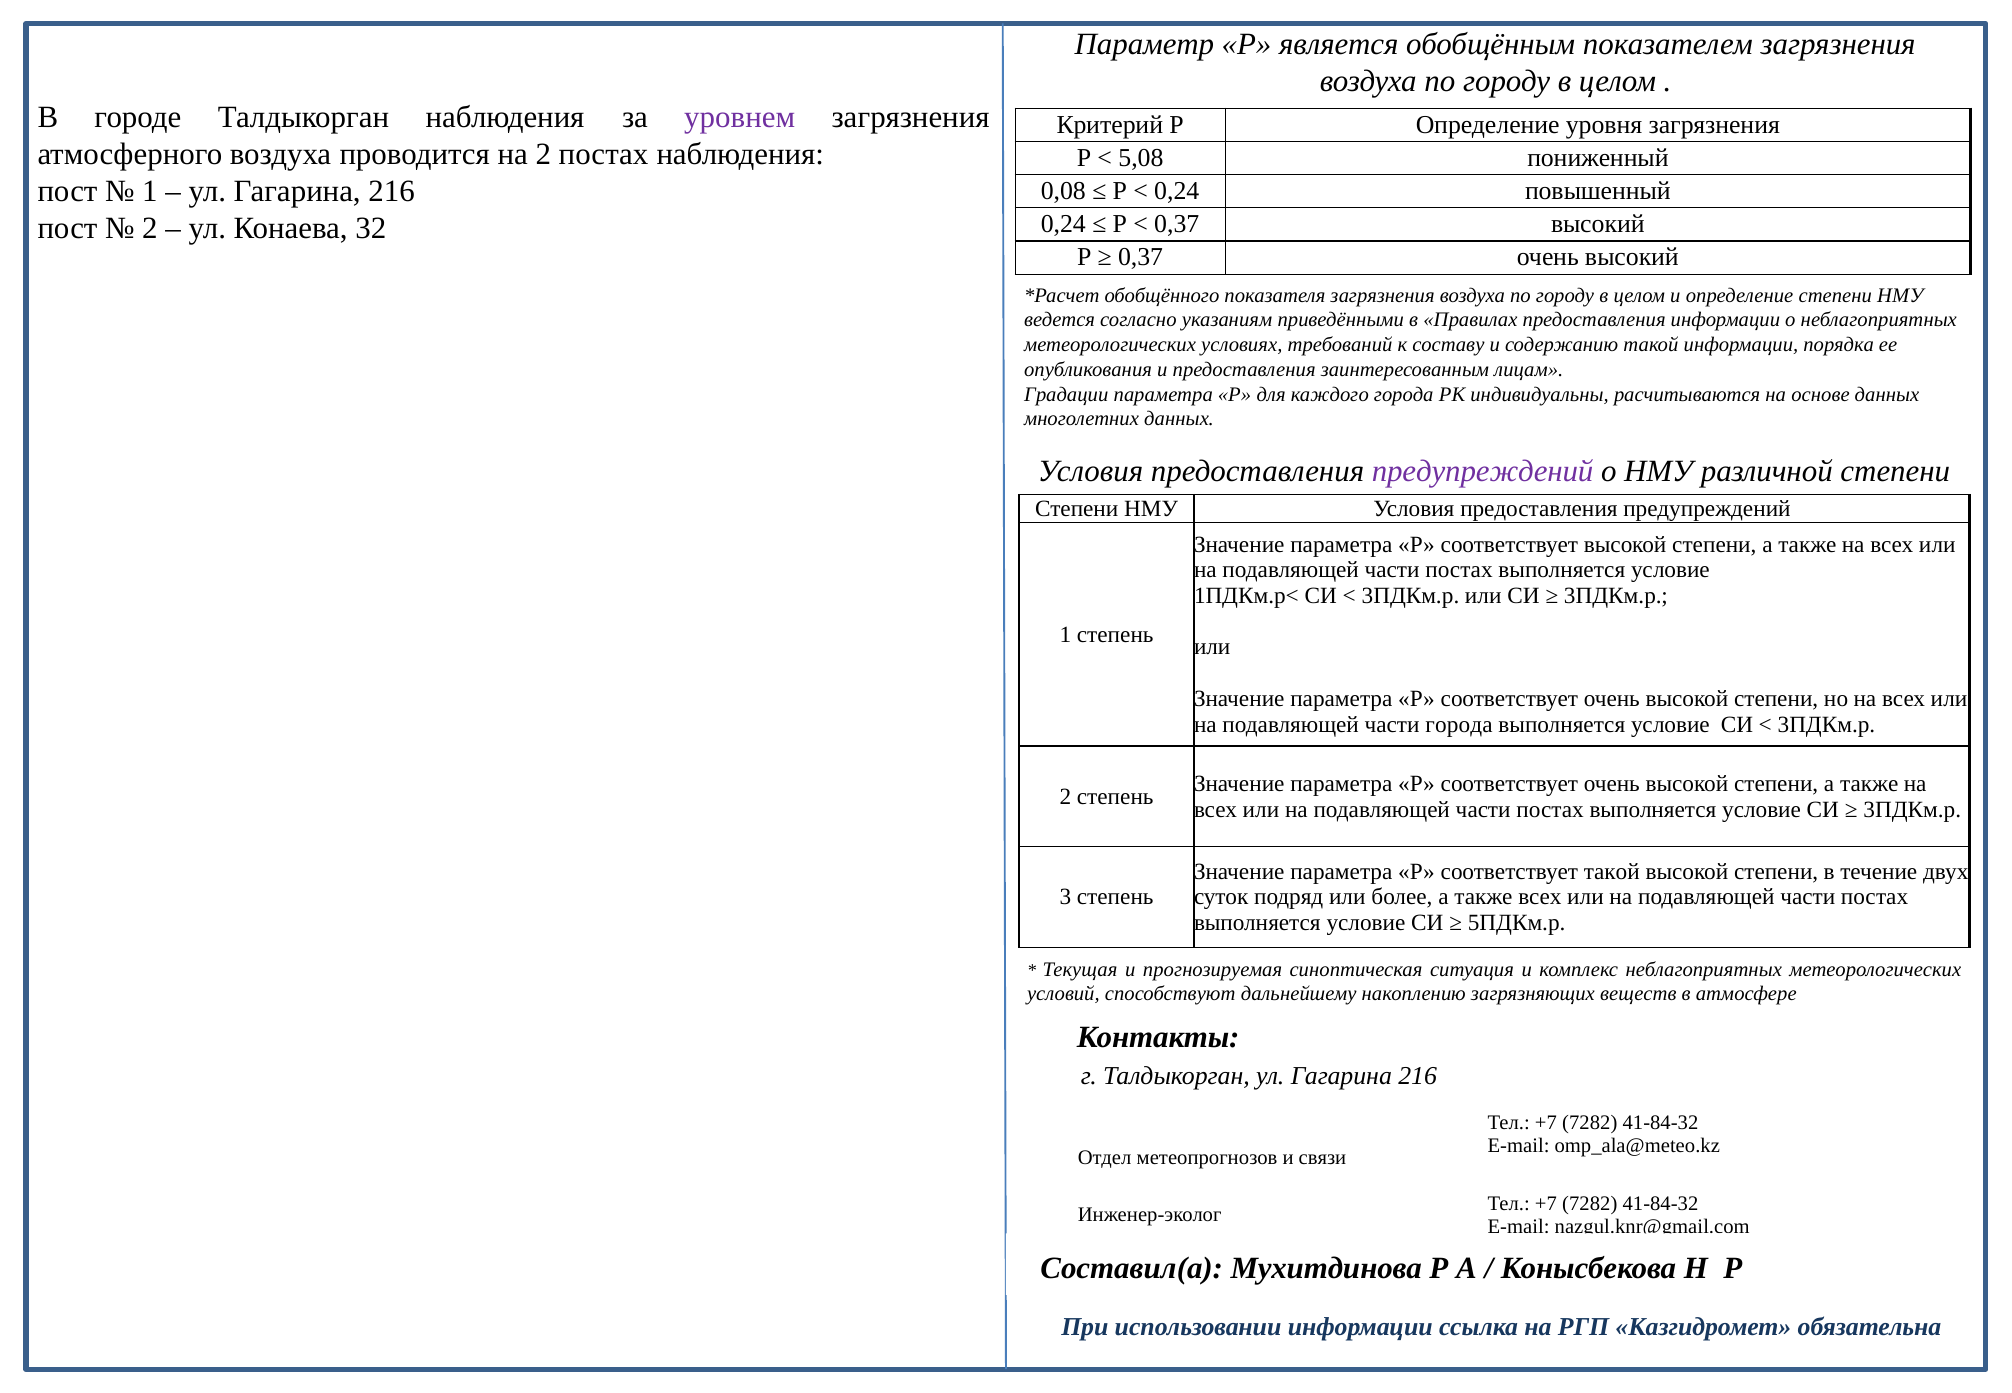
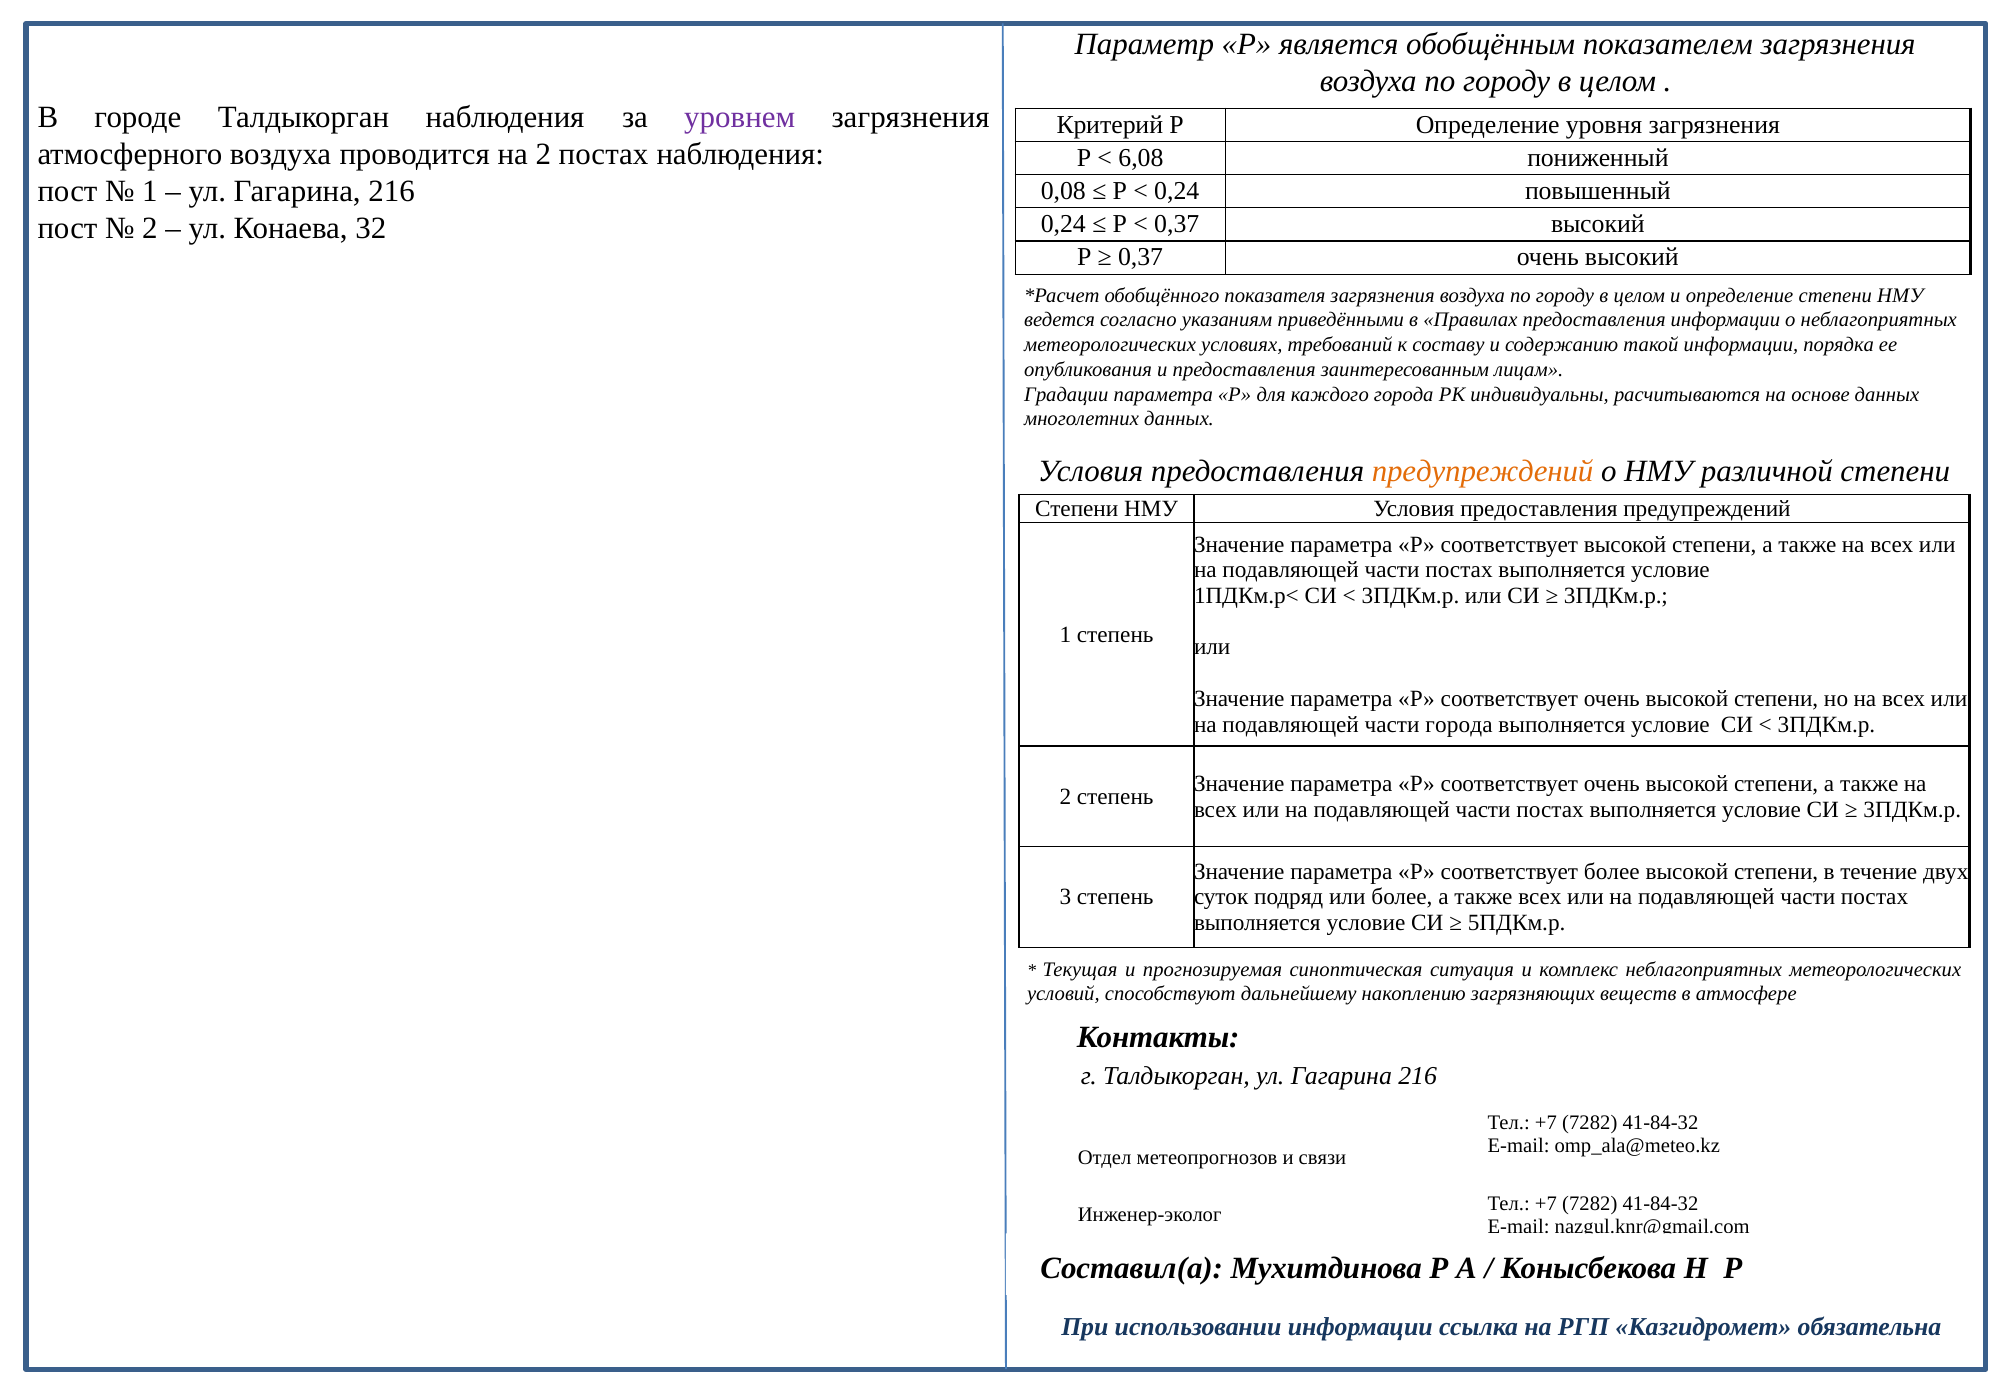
5,08: 5,08 -> 6,08 (1141, 158)
предупреждений colour: purple -> orange (1483, 471)
соответствует такой: такой -> более (1612, 871)
